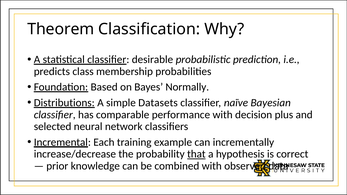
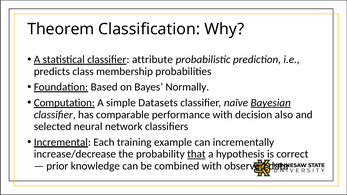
desirable: desirable -> attribute (152, 60)
Distributions: Distributions -> Computation (64, 103)
Bayesian underline: none -> present (271, 103)
plus: plus -> also (284, 115)
